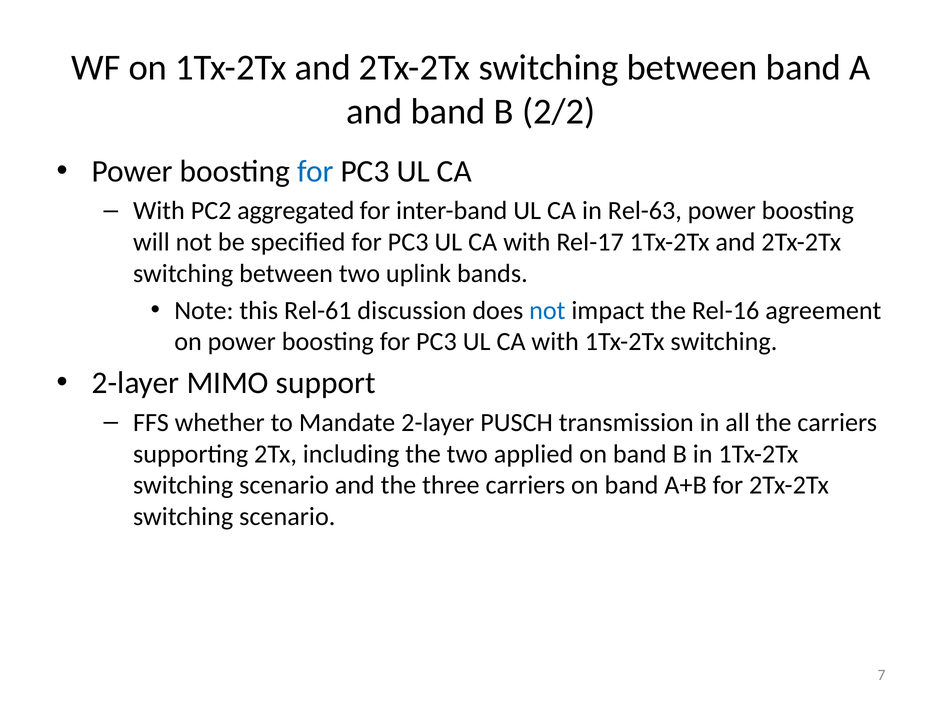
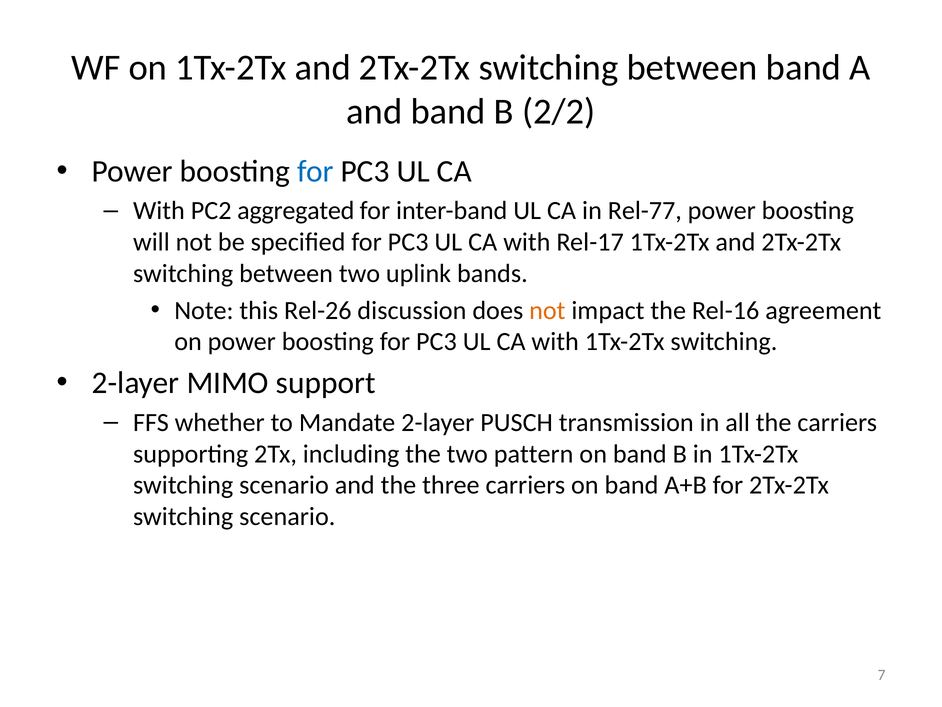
Rel-63: Rel-63 -> Rel-77 (645, 211)
Rel-61: Rel-61 -> Rel-26 (318, 310)
not colour: blue -> orange (547, 310)
applied: applied -> pattern (534, 454)
